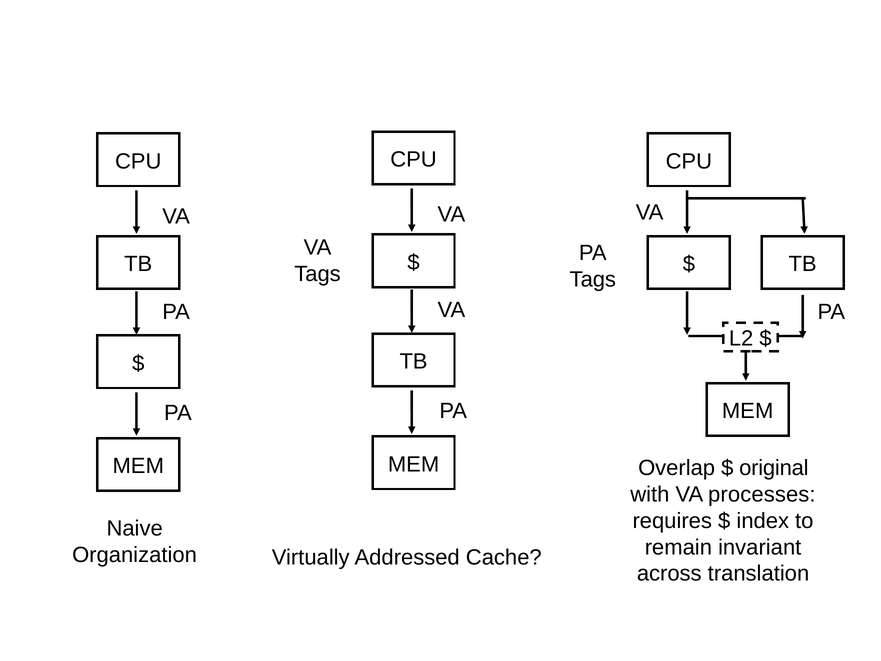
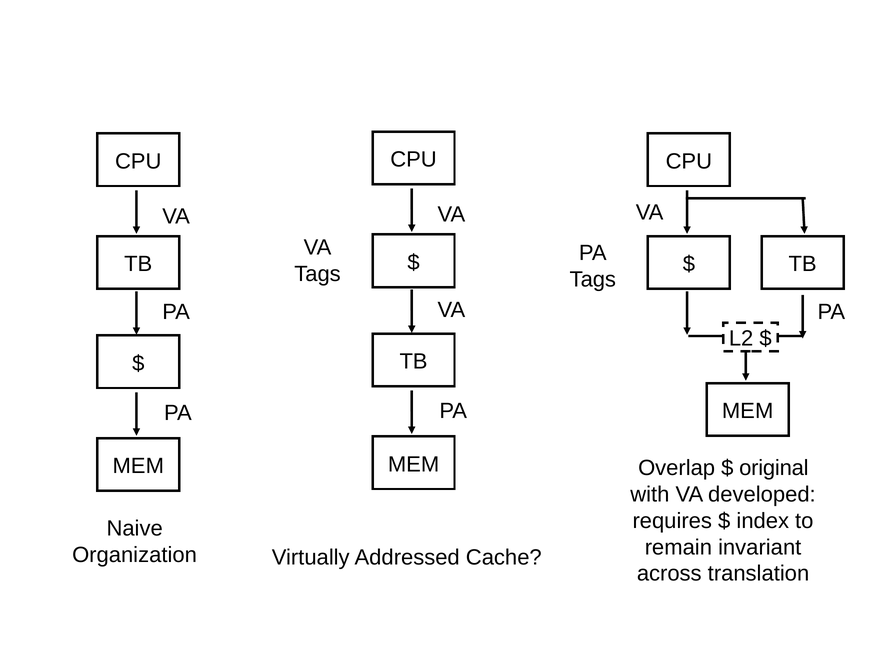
processes: processes -> developed (762, 494)
